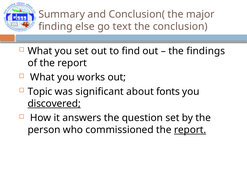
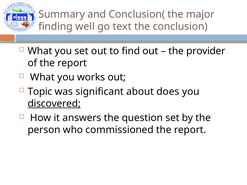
else: else -> well (85, 27)
findings: findings -> provider (206, 51)
fonts: fonts -> does (168, 92)
report underline: present -> none (190, 130)
